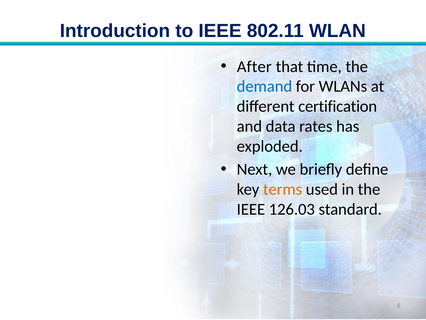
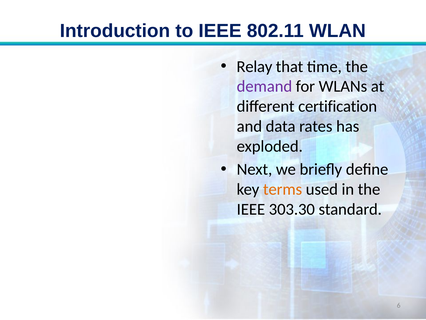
After: After -> Relay (254, 66)
demand colour: blue -> purple (264, 86)
126.03: 126.03 -> 303.30 (292, 209)
